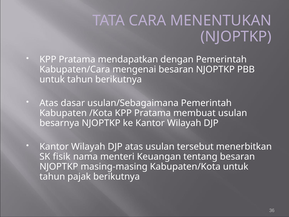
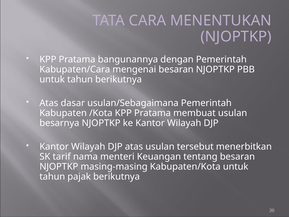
mendapatkan: mendapatkan -> bangunannya (128, 59)
fisik: fisik -> tarif (62, 156)
